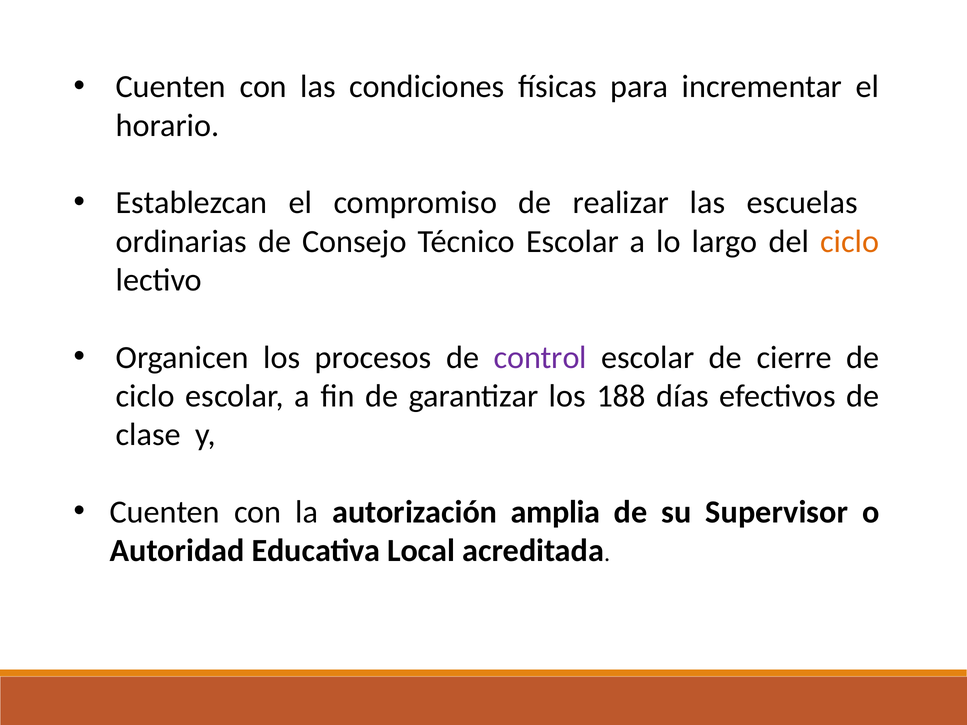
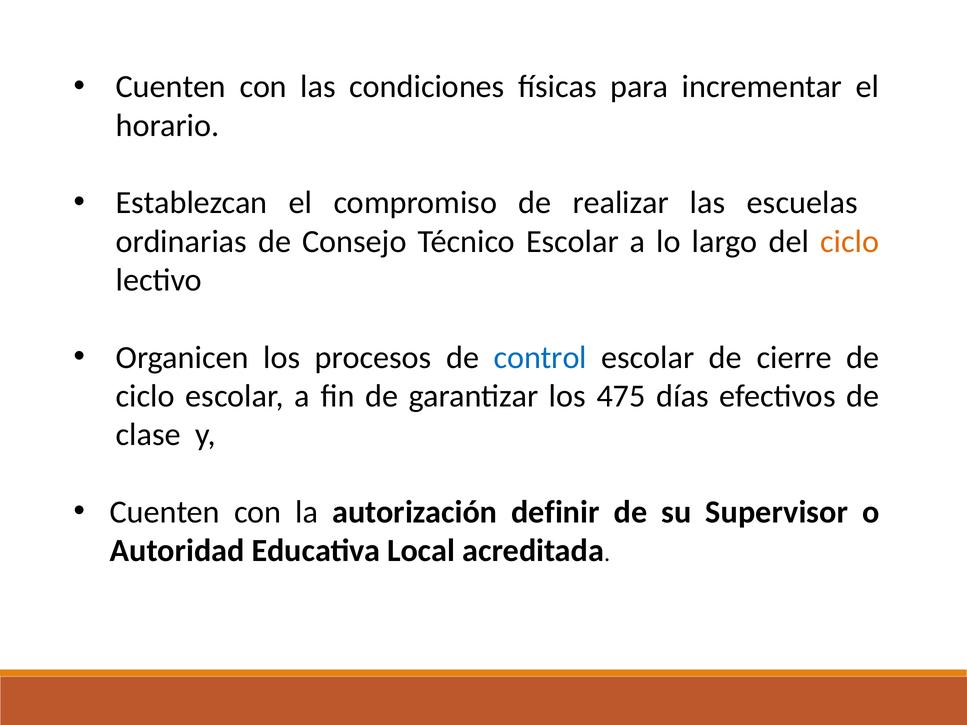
control colour: purple -> blue (540, 358)
188: 188 -> 475 (621, 396)
amplia: amplia -> definir (555, 512)
